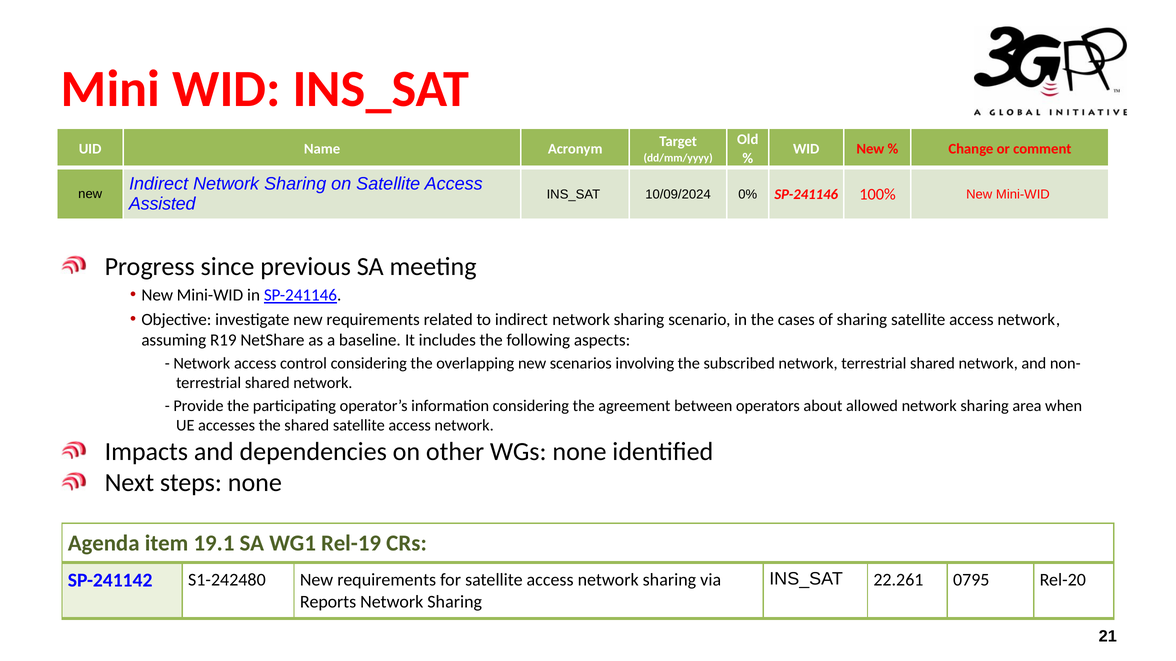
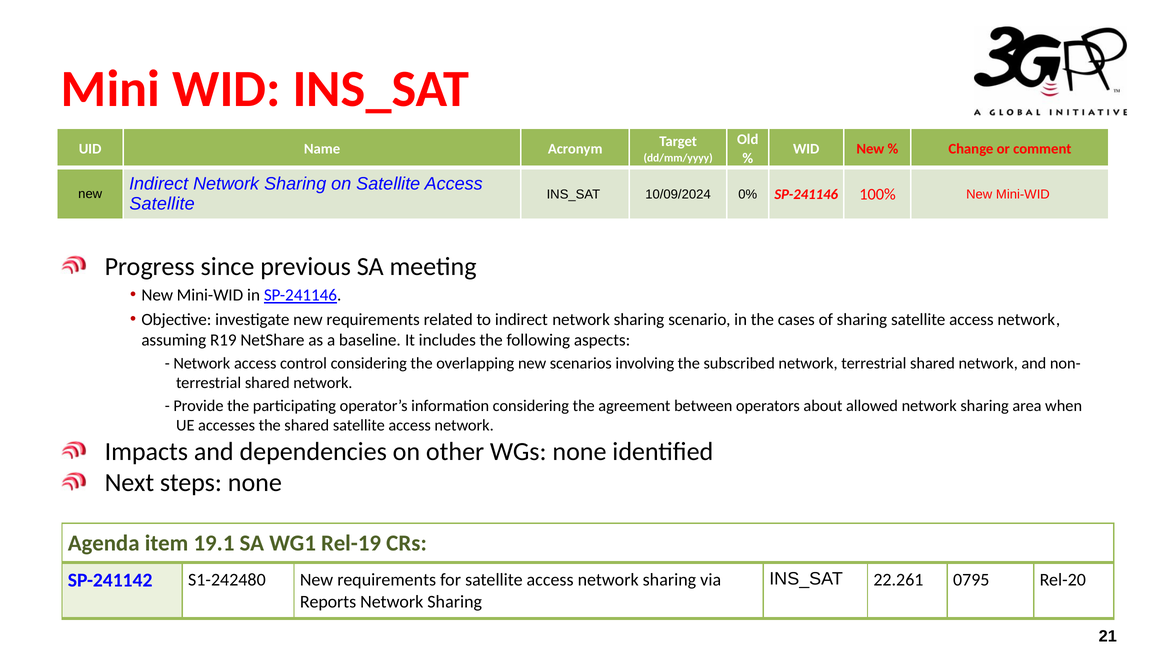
Assisted: Assisted -> Satellite (162, 204)
